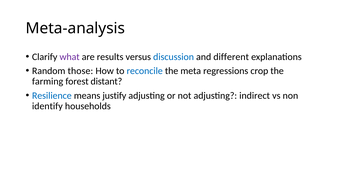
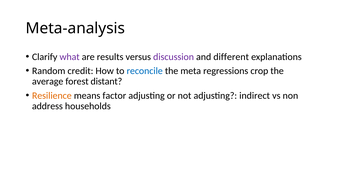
discussion colour: blue -> purple (174, 57)
those: those -> credit (80, 71)
farming: farming -> average (48, 82)
Resilience colour: blue -> orange (52, 96)
justify: justify -> factor (114, 96)
identify: identify -> address (47, 106)
